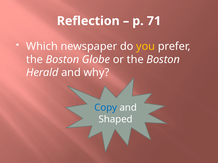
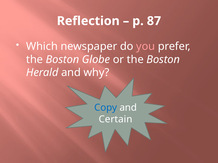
71: 71 -> 87 (154, 21)
you colour: yellow -> pink (146, 47)
Shaped: Shaped -> Certain (116, 120)
